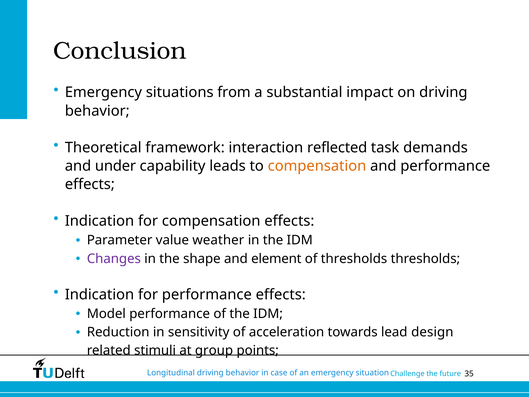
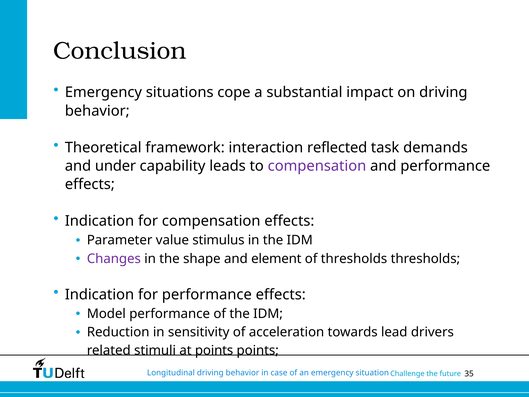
from: from -> cope (234, 92)
compensation colour: orange -> purple (317, 166)
weather: weather -> stimulus (218, 240)
design: design -> drivers (432, 332)
at group: group -> points (214, 350)
